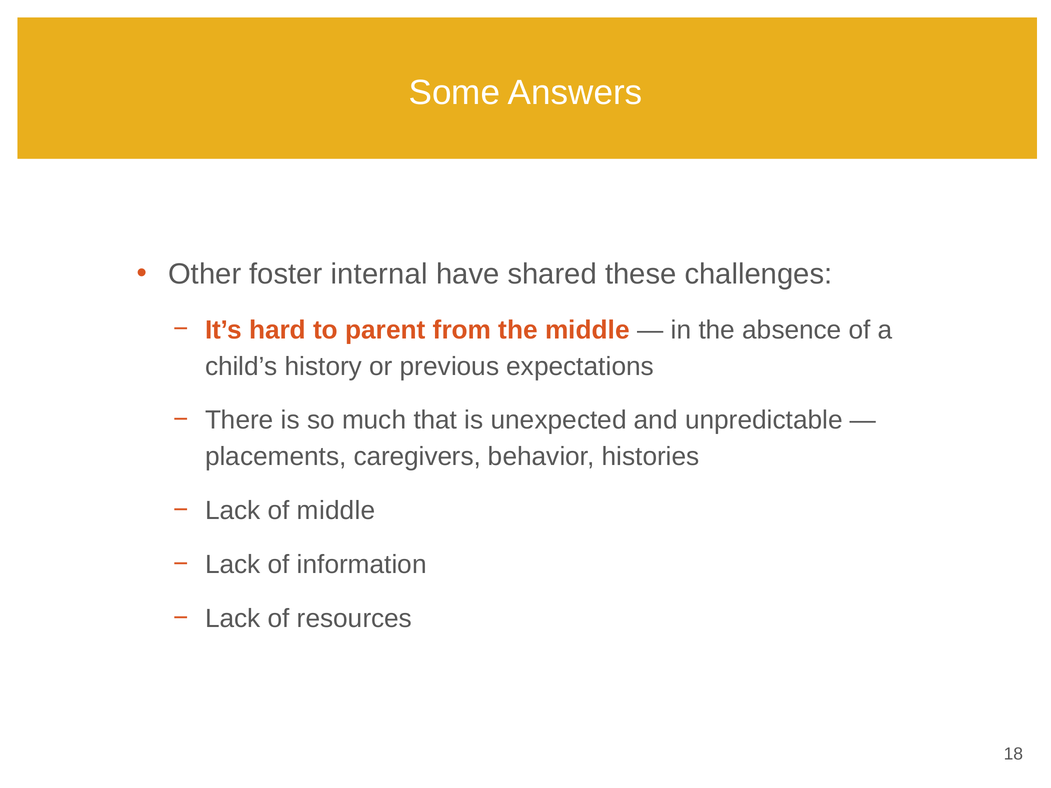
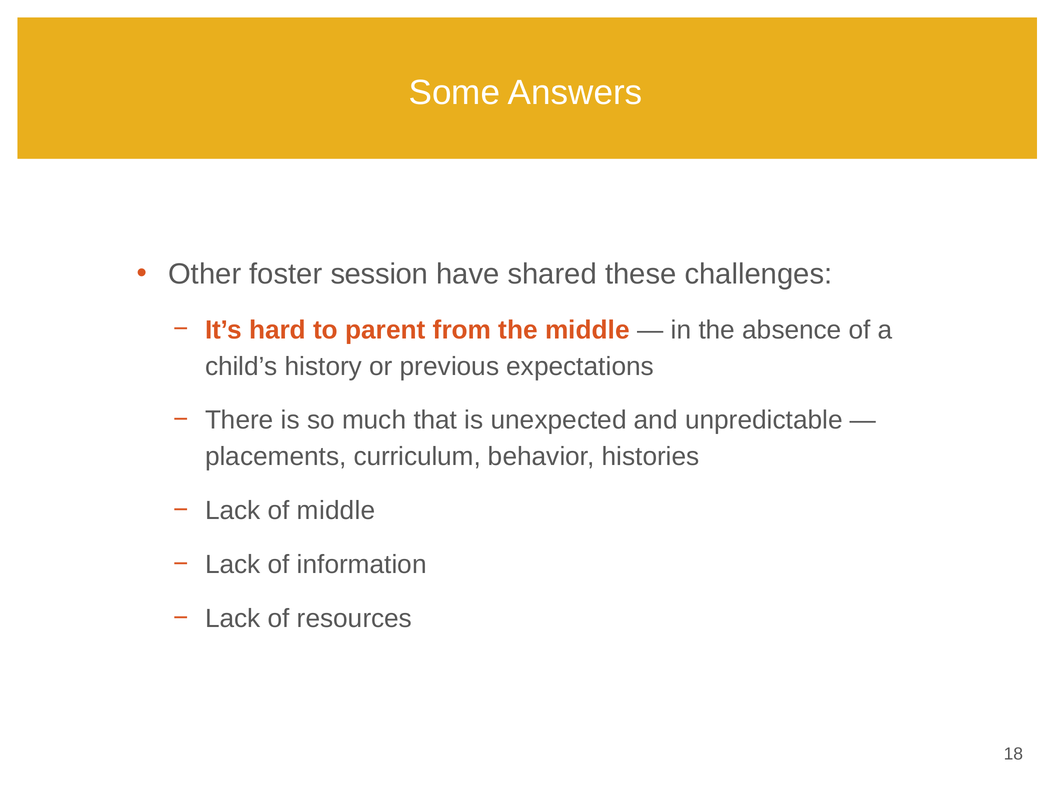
internal: internal -> session (379, 274)
caregivers: caregivers -> curriculum (417, 457)
